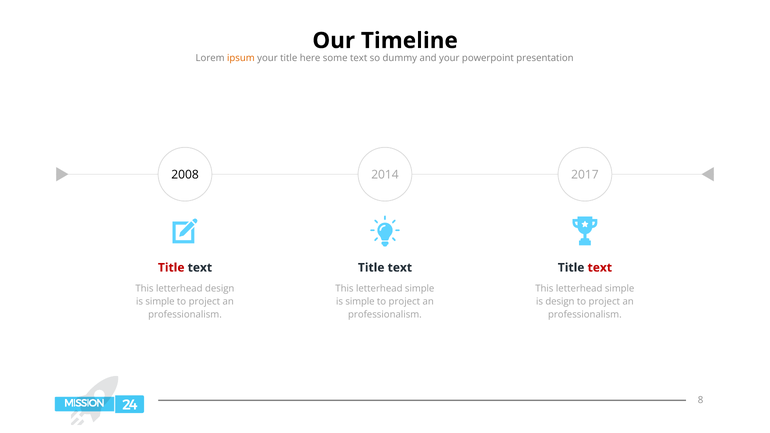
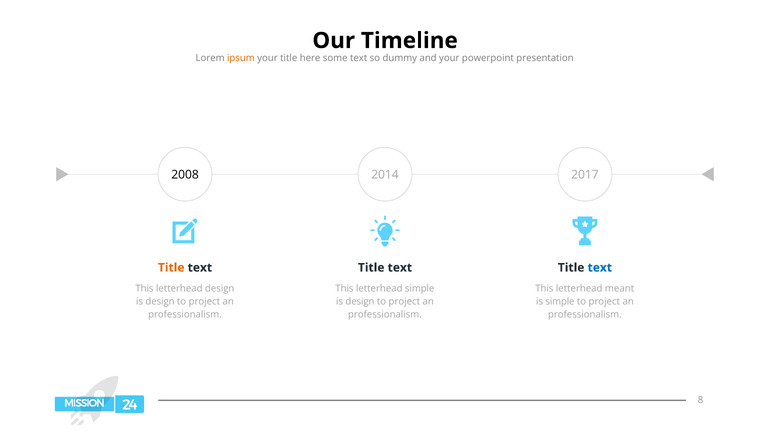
Title colour: red -> orange (171, 268)
text colour: red -> blue (600, 268)
simple: simple -> meant (620, 289)
simple: simple -> design (160, 302)
simple: simple -> design (360, 302)
is design: design -> simple (560, 302)
